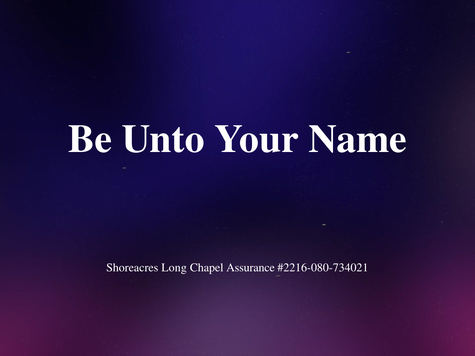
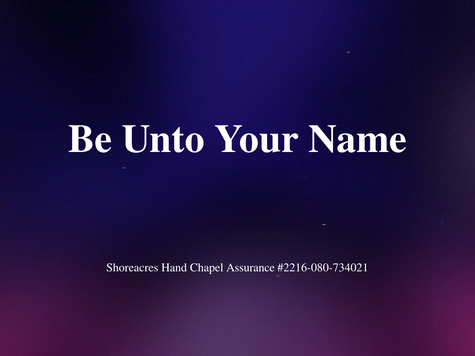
Long: Long -> Hand (174, 268)
